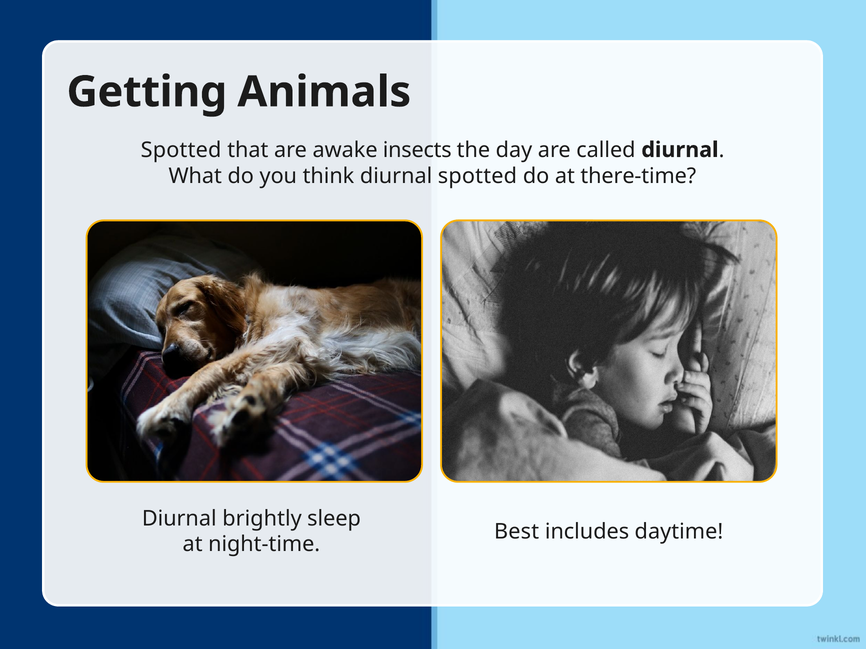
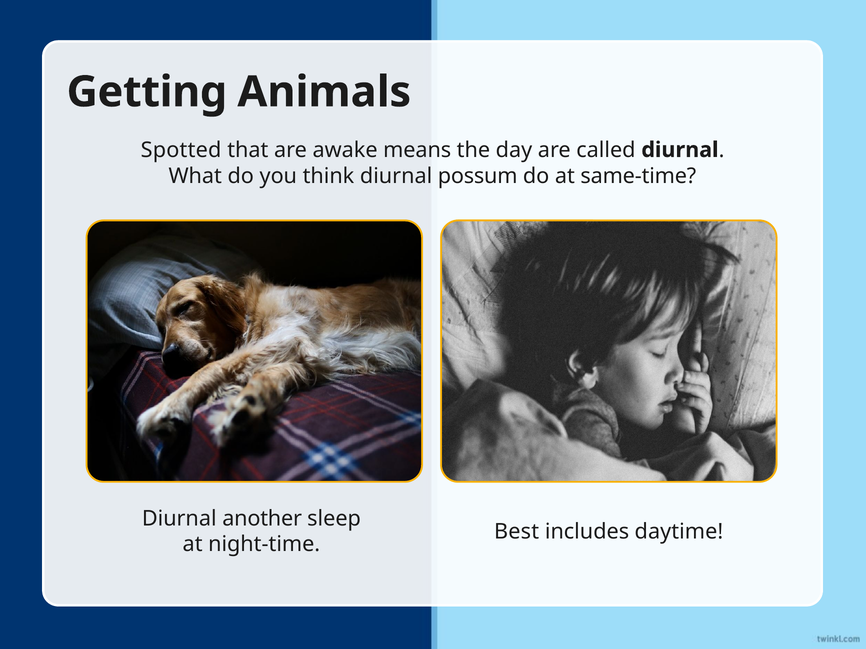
insects: insects -> means (417, 150)
diurnal spotted: spotted -> possum (478, 176)
there-time: there-time -> same-time (638, 176)
brightly: brightly -> another (262, 519)
